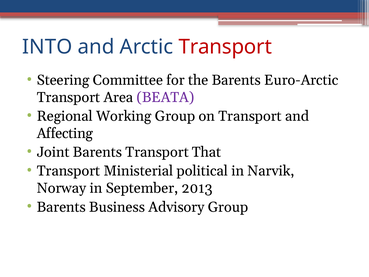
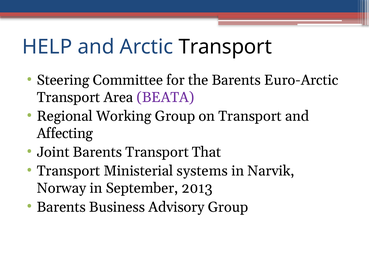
INTO: INTO -> HELP (47, 47)
Transport colour: red -> black (225, 47)
political: political -> systems (202, 171)
